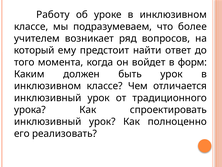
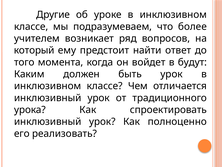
Работу: Работу -> Другие (53, 15)
форм: форм -> будут (192, 62)
